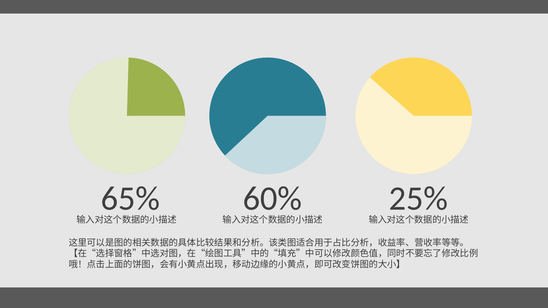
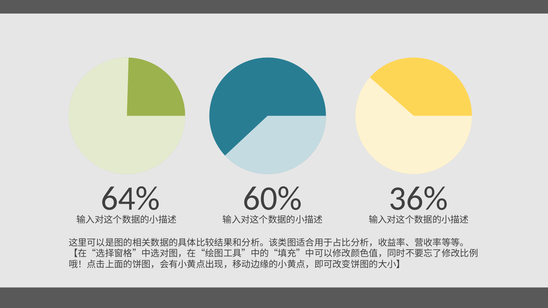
65%: 65% -> 64% (130, 199)
25%: 25% -> 36% (419, 199)
